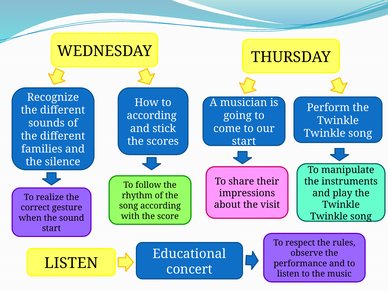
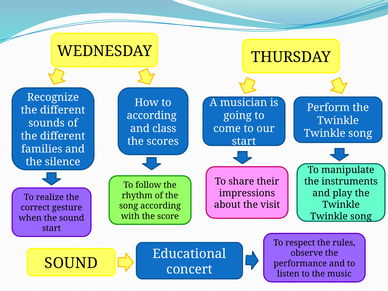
stick: stick -> class (164, 128)
LISTEN: LISTEN -> SOUND (71, 263)
